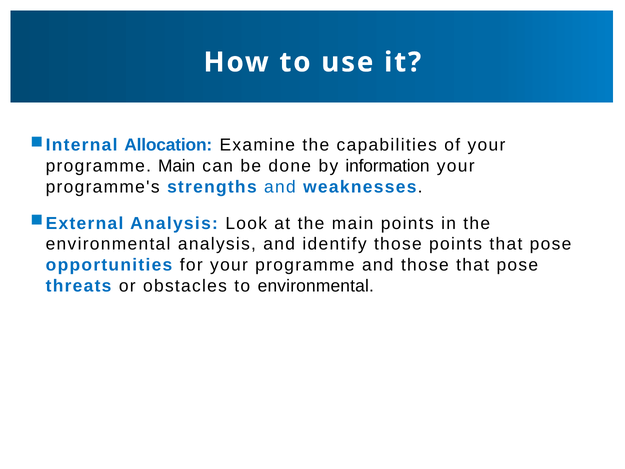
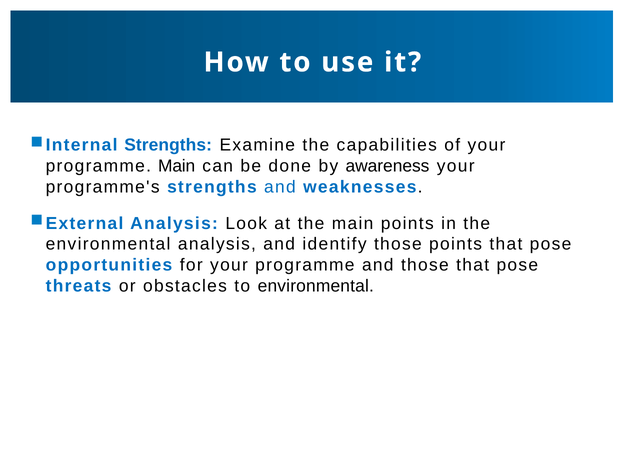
Allocation: Allocation -> Strengths (168, 145)
information: information -> awareness (387, 166)
